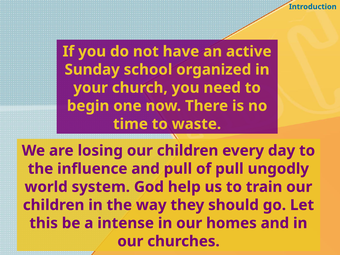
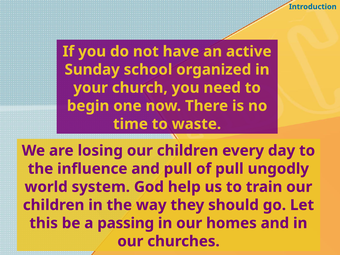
intense: intense -> passing (126, 223)
